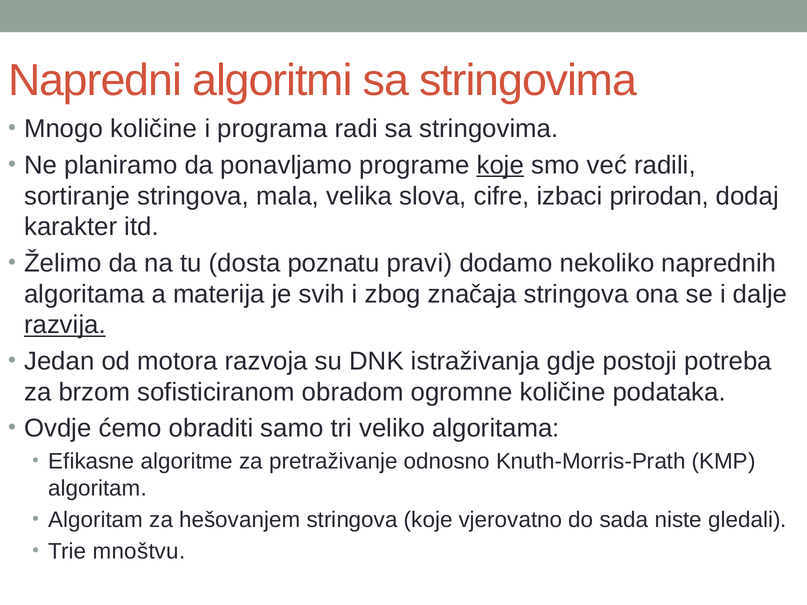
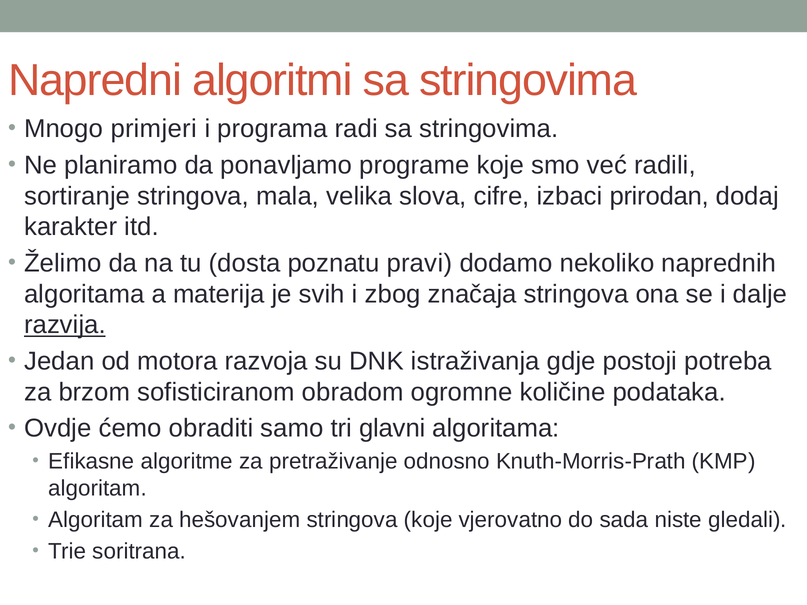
Mnogo količine: količine -> primjeri (154, 129)
koje underline: present -> none (500, 165)
veliko: veliko -> glavni (392, 429)
mnoštvu: mnoštvu -> soritrana (139, 551)
